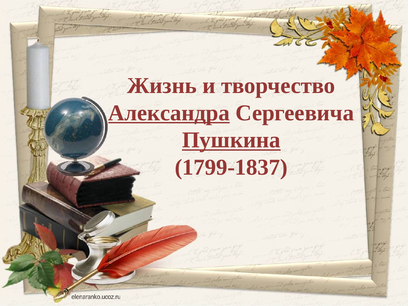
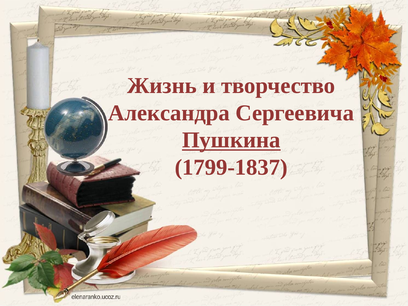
Александра underline: present -> none (169, 113)
